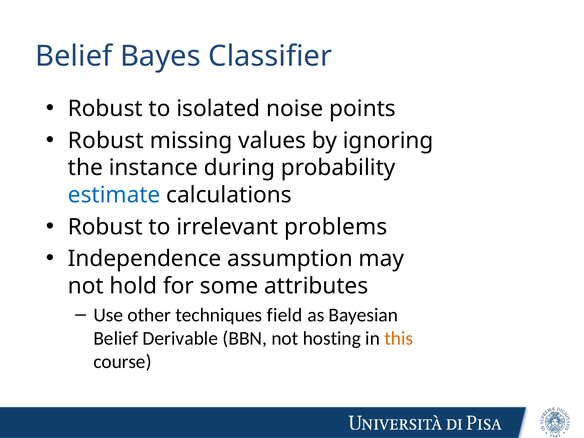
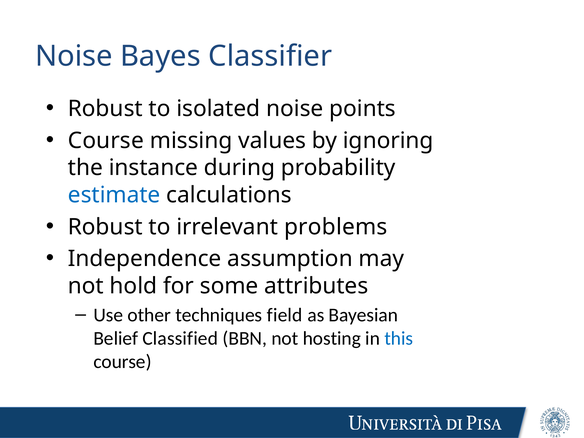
Belief: Belief -> Noise (74, 56)
Robust: Robust -> Course (106, 141)
Derivable: Derivable -> Classified (180, 338)
this colour: orange -> blue (399, 338)
